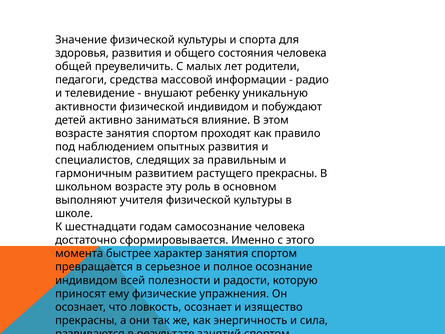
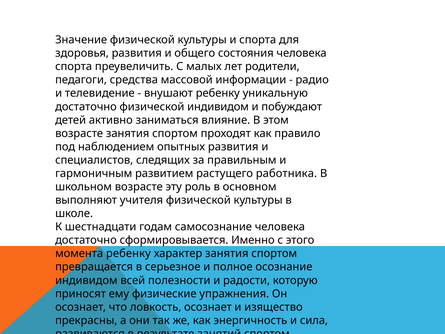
общей: общей -> спорта (74, 67)
активности: активности -> достаточно (86, 107)
растущего прекрасны: прекрасны -> работника (286, 173)
момента быстрее: быстрее -> ребенку (128, 253)
